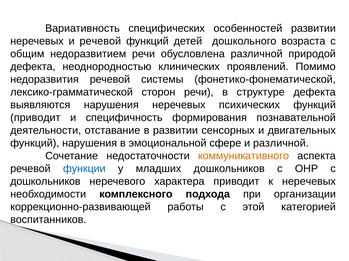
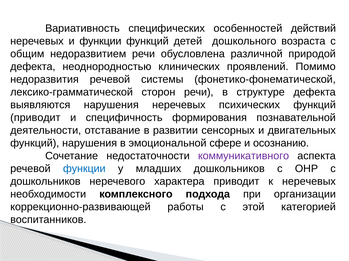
особенностей развитии: развитии -> действий (313, 28)
и речевой: речевой -> функции (100, 41)
и различной: различной -> осознанию (281, 144)
коммуникативного colour: orange -> purple (244, 156)
